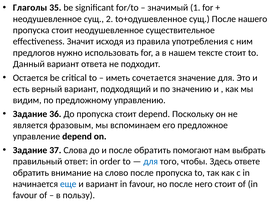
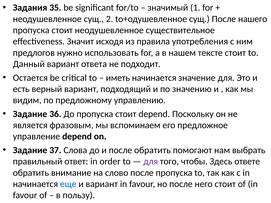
Глаголы: Глаголы -> Задания (30, 8)
иметь сочетается: сочетается -> начинается (154, 78)
для colour: blue -> purple (151, 162)
